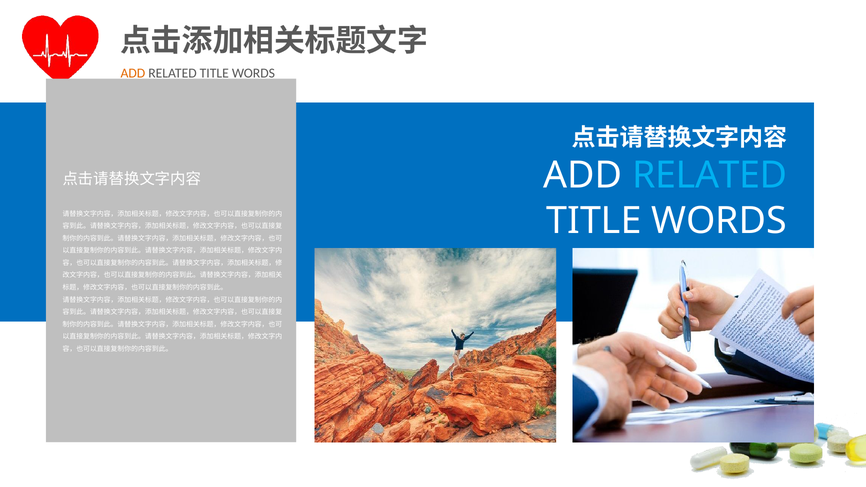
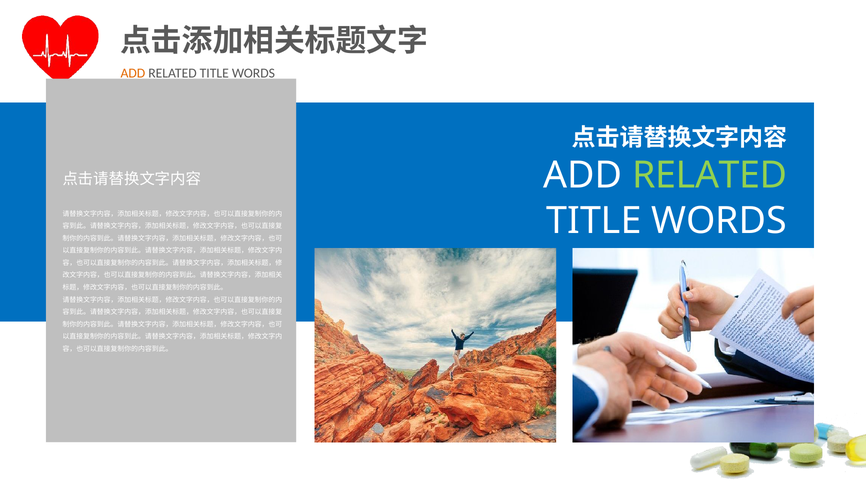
RELATED colour: light blue -> light green (710, 176)
